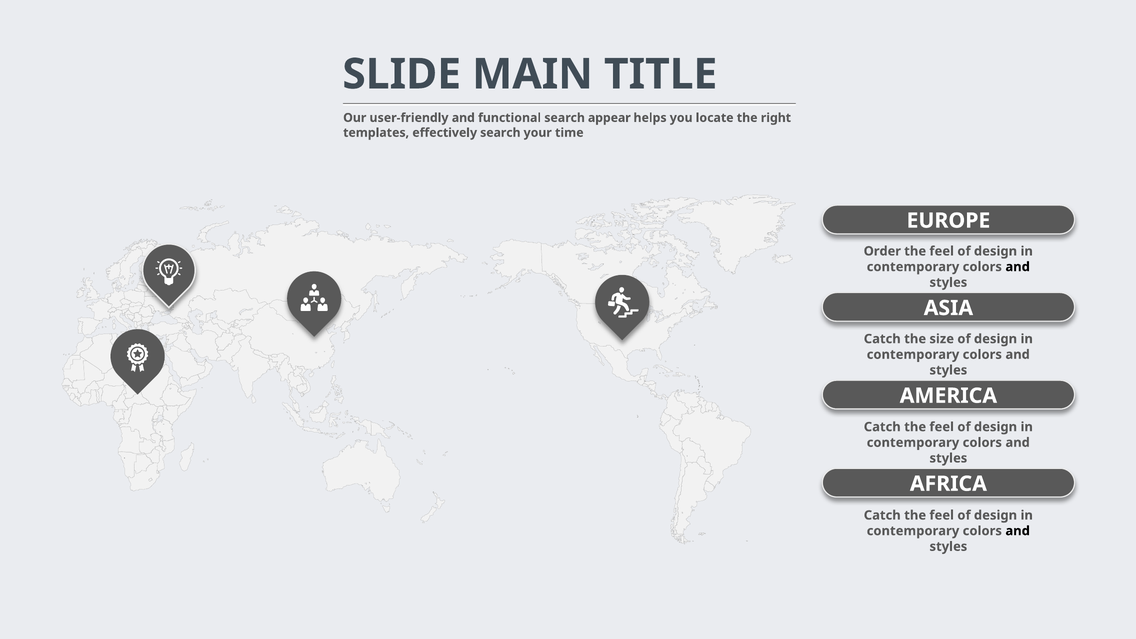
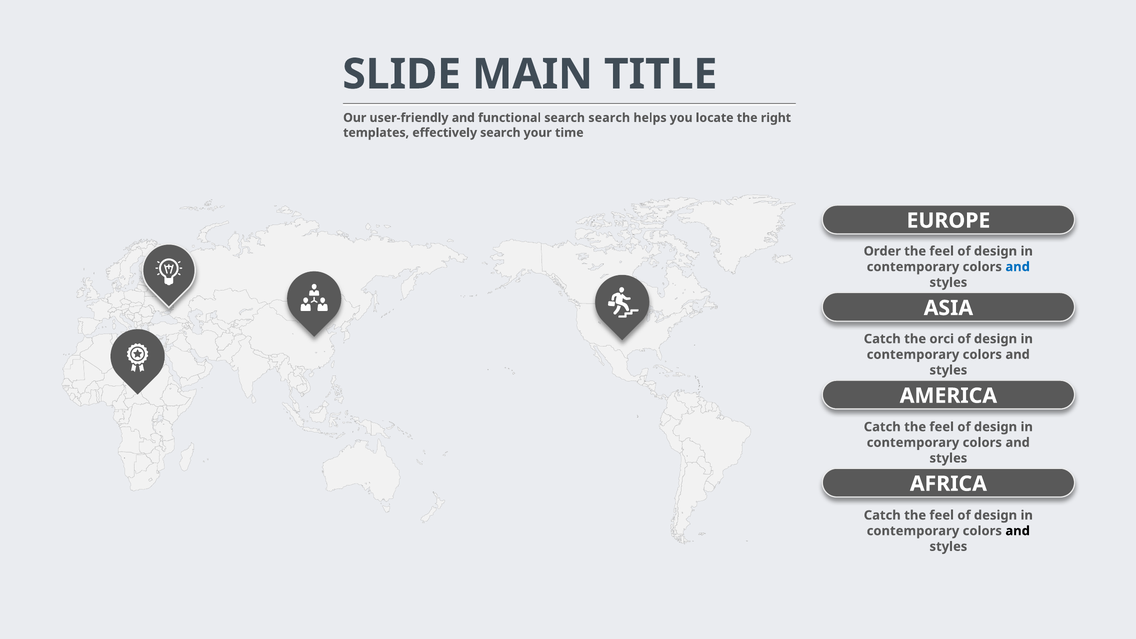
search appear: appear -> search (609, 118)
and colour: black -> blue (1018, 267)
size: size -> orci (942, 339)
